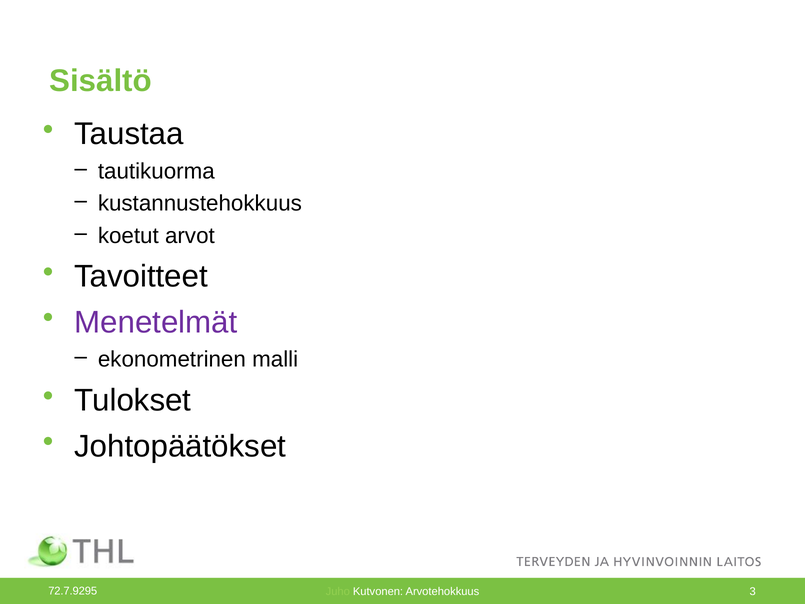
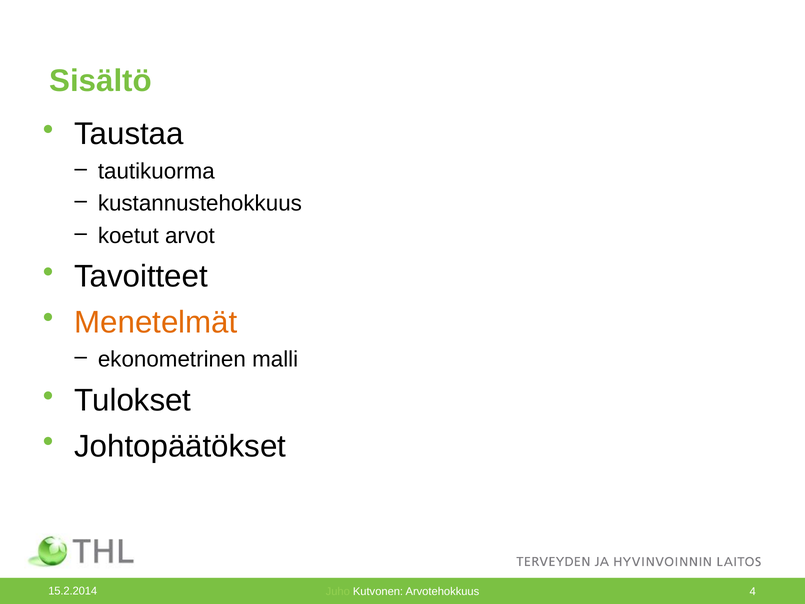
Menetelmät colour: purple -> orange (156, 322)
72.7.9295: 72.7.9295 -> 15.2.2014 (73, 591)
3: 3 -> 4 (753, 591)
